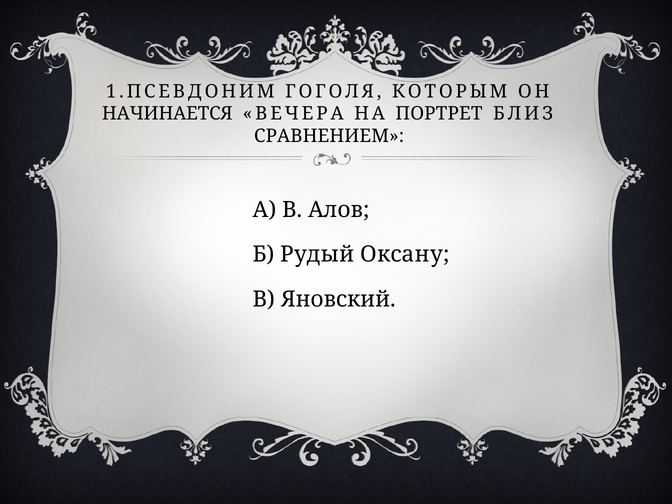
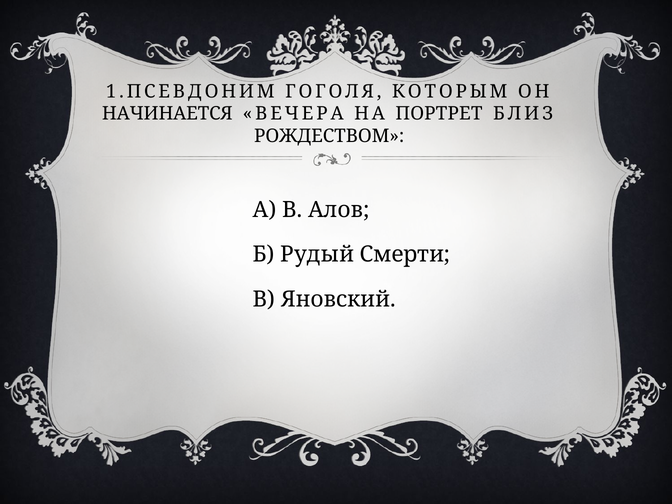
СРАВНЕНИЕМ: СРАВНЕНИЕМ -> РОЖДЕСТВОМ (329, 136)
Оксану: Оксану -> Смерти (405, 255)
